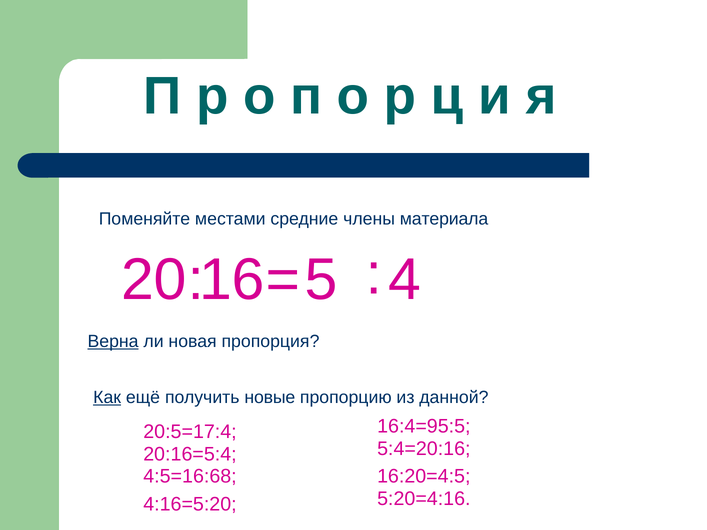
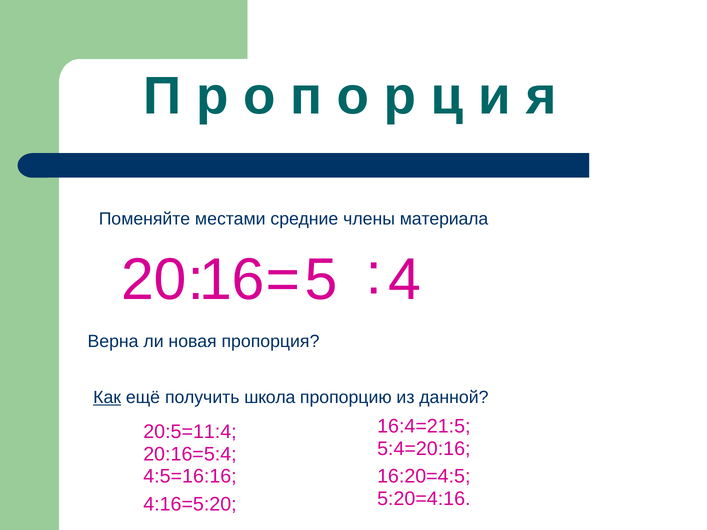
Верна underline: present -> none (113, 342)
новые: новые -> школа (270, 397)
16:4=95:5: 16:4=95:5 -> 16:4=21:5 (424, 426)
20:5=17:4: 20:5=17:4 -> 20:5=11:4 (190, 432)
4:5=16:68: 4:5=16:68 -> 4:5=16:16 (190, 477)
